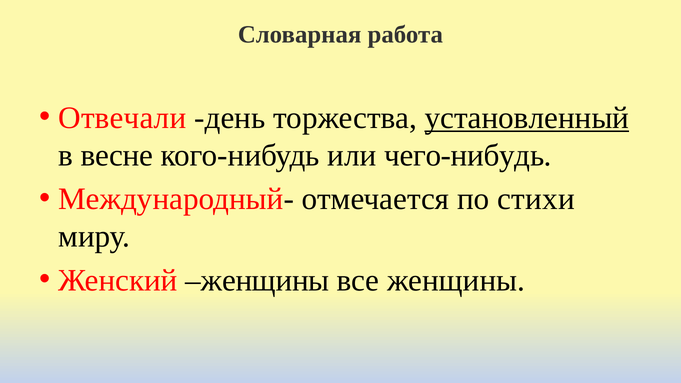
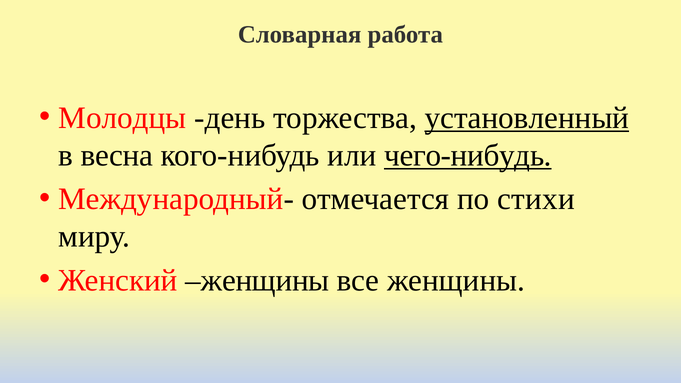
Отвечали: Отвечали -> Молодцы (122, 118)
весне: весне -> весна (117, 155)
чего-нибудь underline: none -> present (468, 155)
